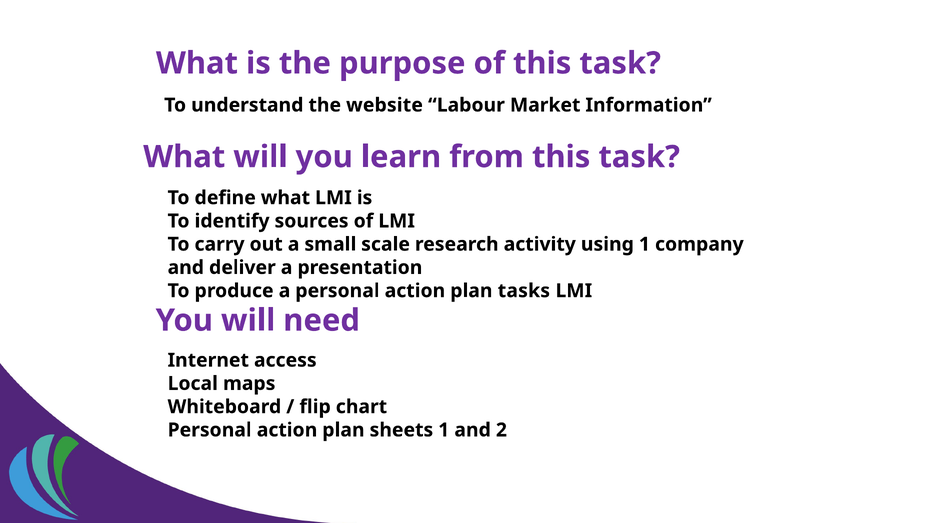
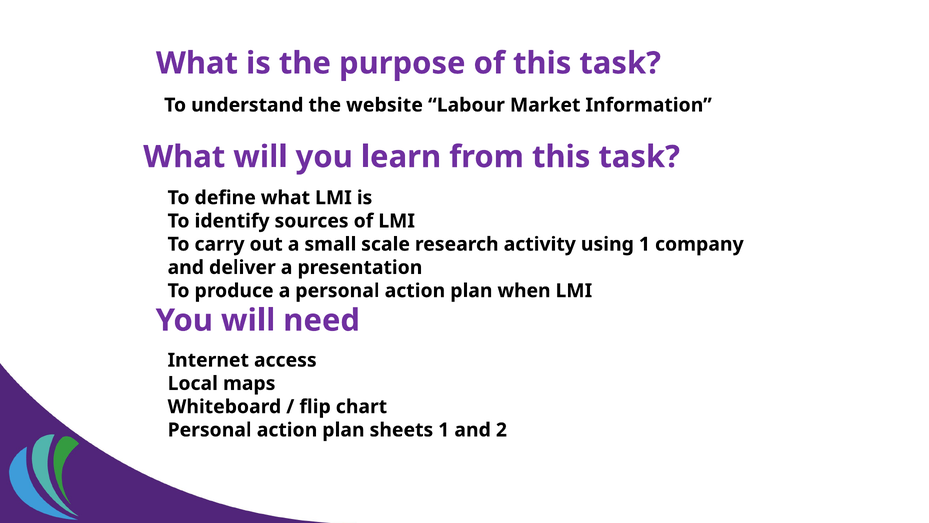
tasks: tasks -> when (524, 291)
